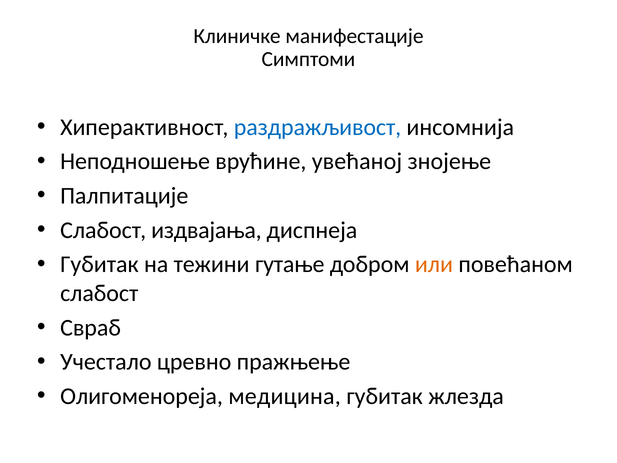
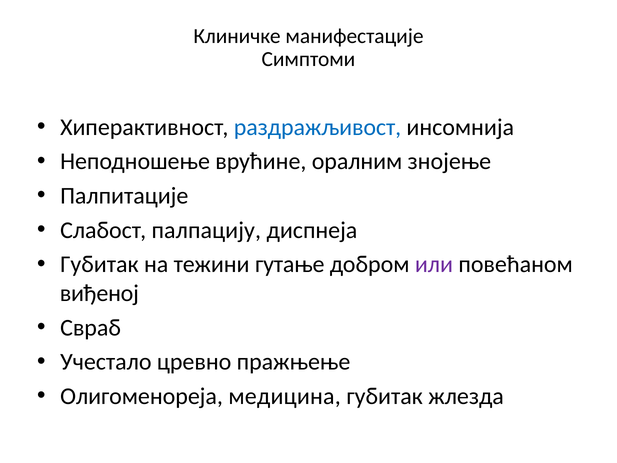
увећаној: увећаној -> оралним (357, 161)
издвајања: издвајања -> палпацију (206, 230)
или colour: orange -> purple (434, 264)
слабост: слабост -> виђеној (99, 293)
